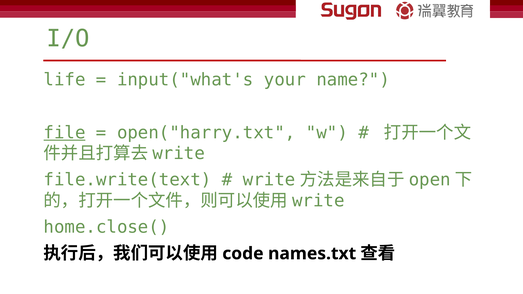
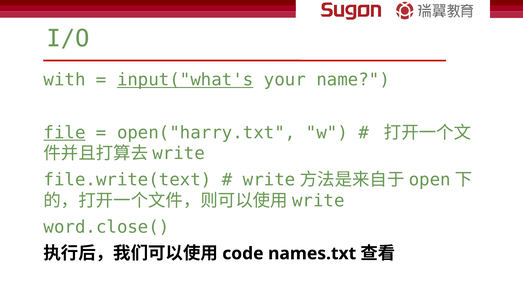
life: life -> with (65, 80)
input("what's underline: none -> present (185, 80)
home.close(: home.close( -> word.close( (107, 227)
